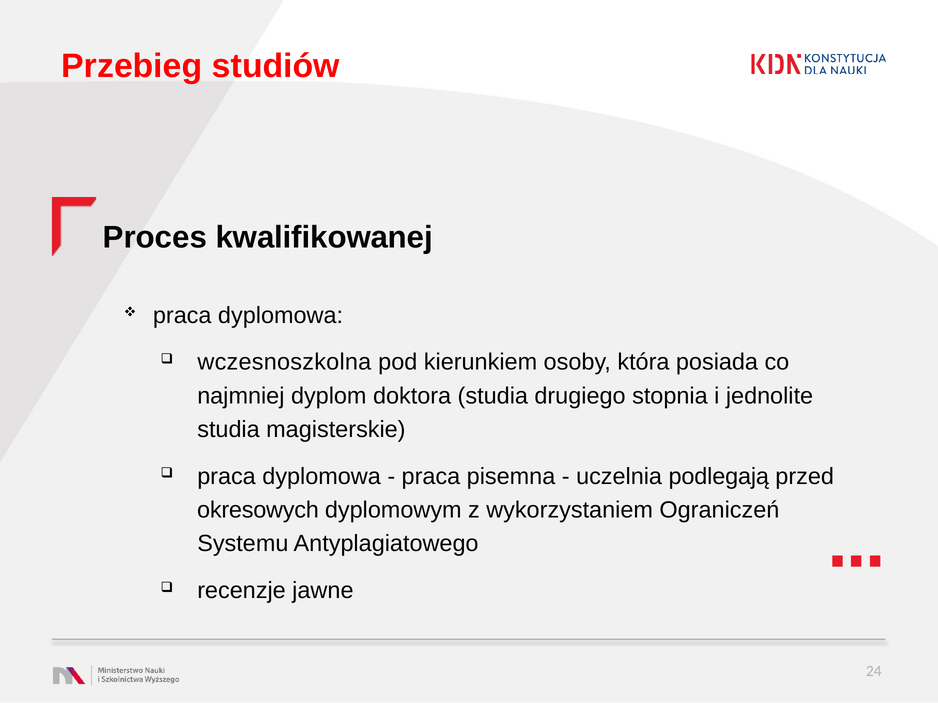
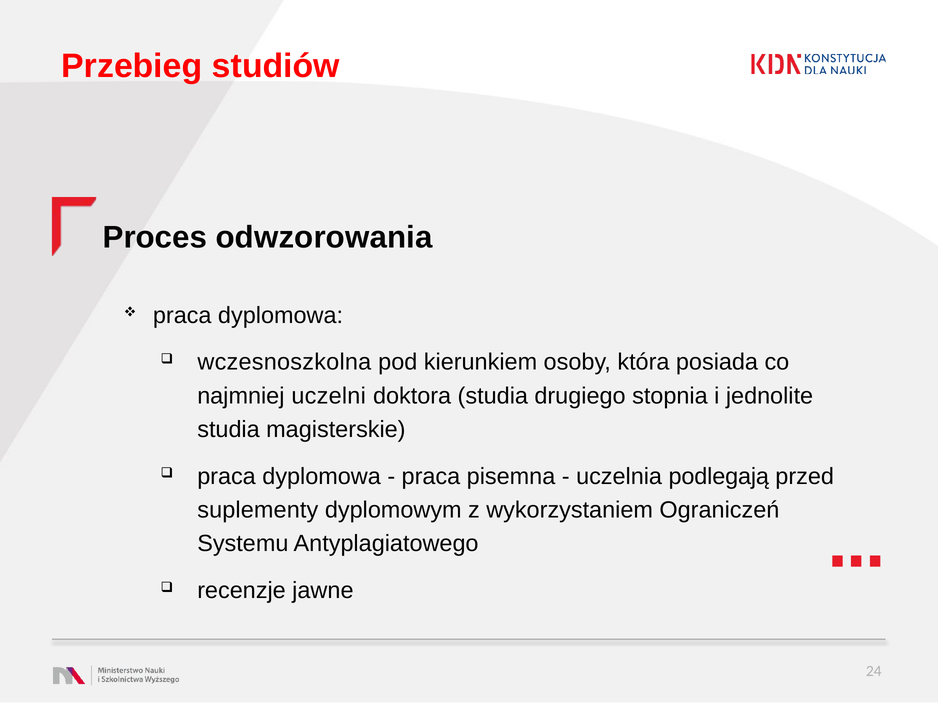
kwalifikowanej: kwalifikowanej -> odwzorowania (324, 238)
dyplom: dyplom -> uczelni (329, 396)
okresowych: okresowych -> suplementy (258, 510)
